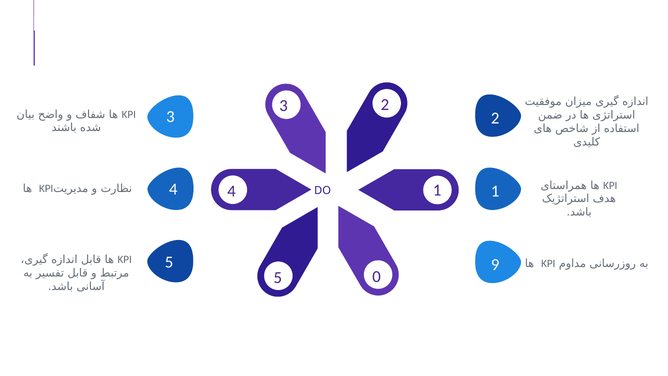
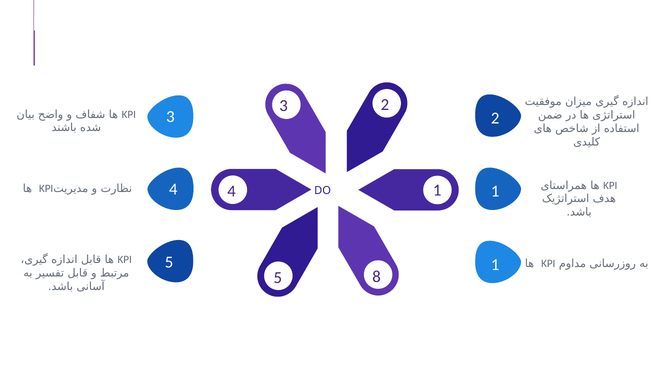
5 9: 9 -> 1 (495, 265)
0: 0 -> 8 (377, 277)
